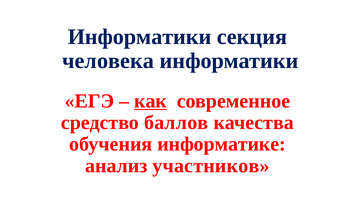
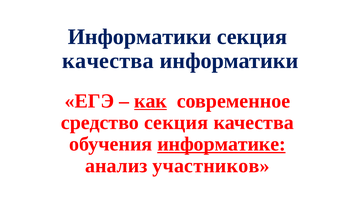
человека: человека -> качества (108, 61)
средство баллов: баллов -> секция (176, 122)
информатике underline: none -> present (222, 144)
